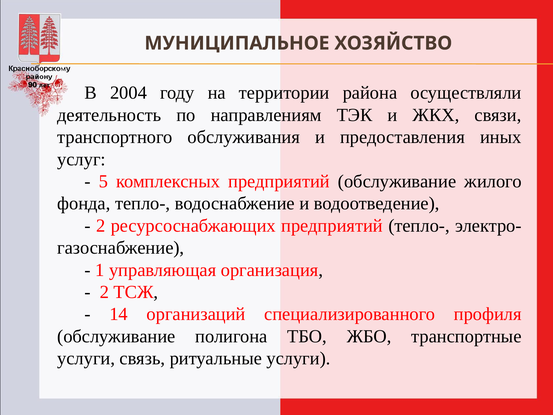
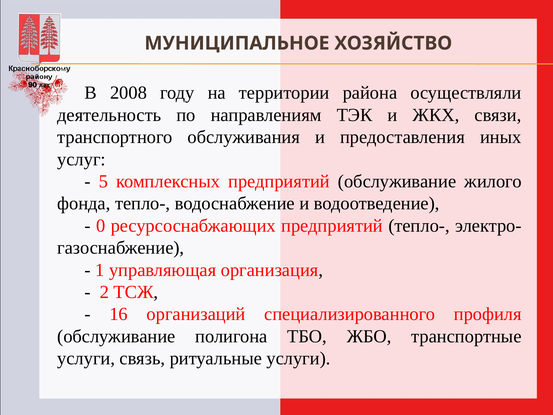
2004: 2004 -> 2008 (128, 93)
2: 2 -> 0 (101, 226)
14: 14 -> 16 (119, 314)
